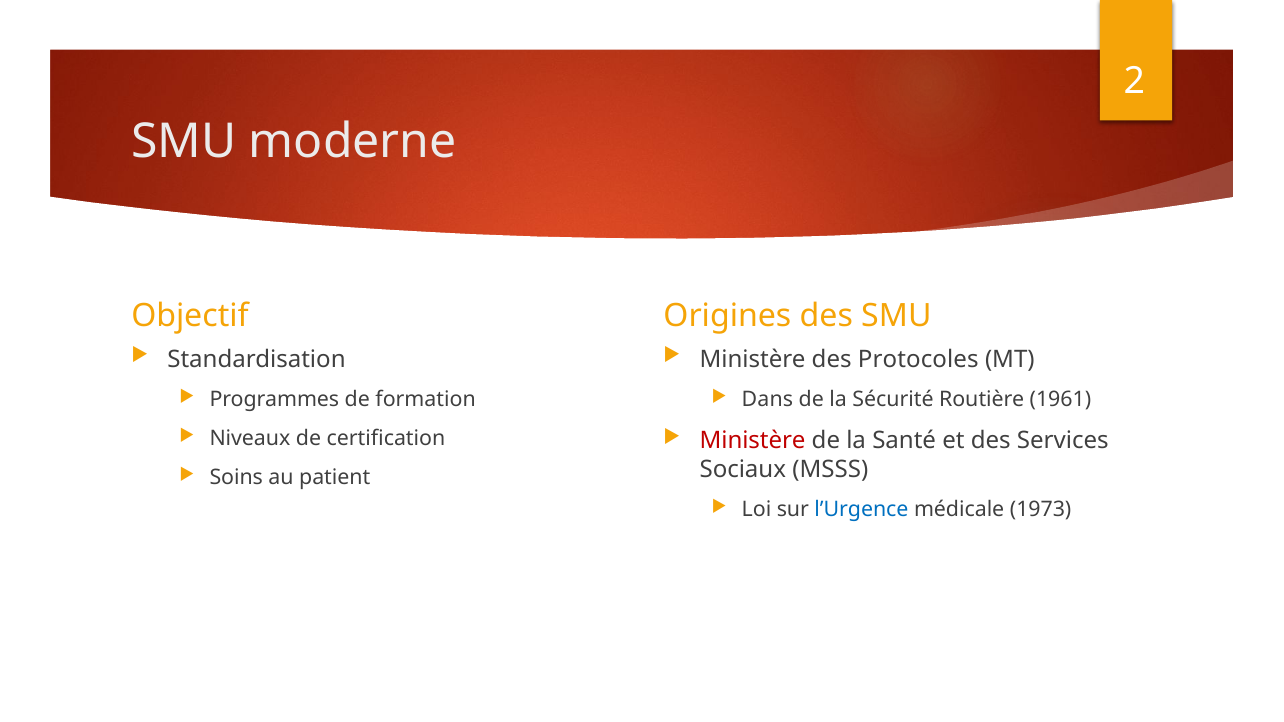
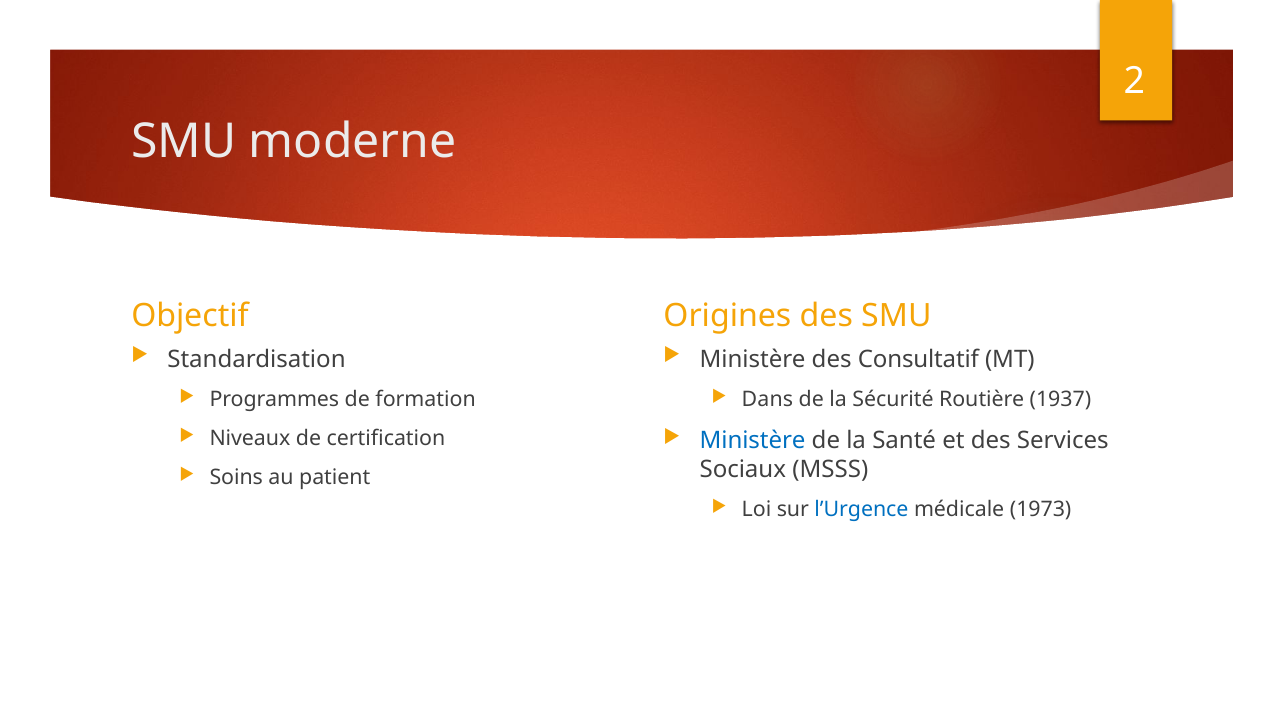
Protocoles: Protocoles -> Consultatif (918, 359)
1961: 1961 -> 1937 (1060, 400)
Ministère colour: red -> blue (753, 441)
